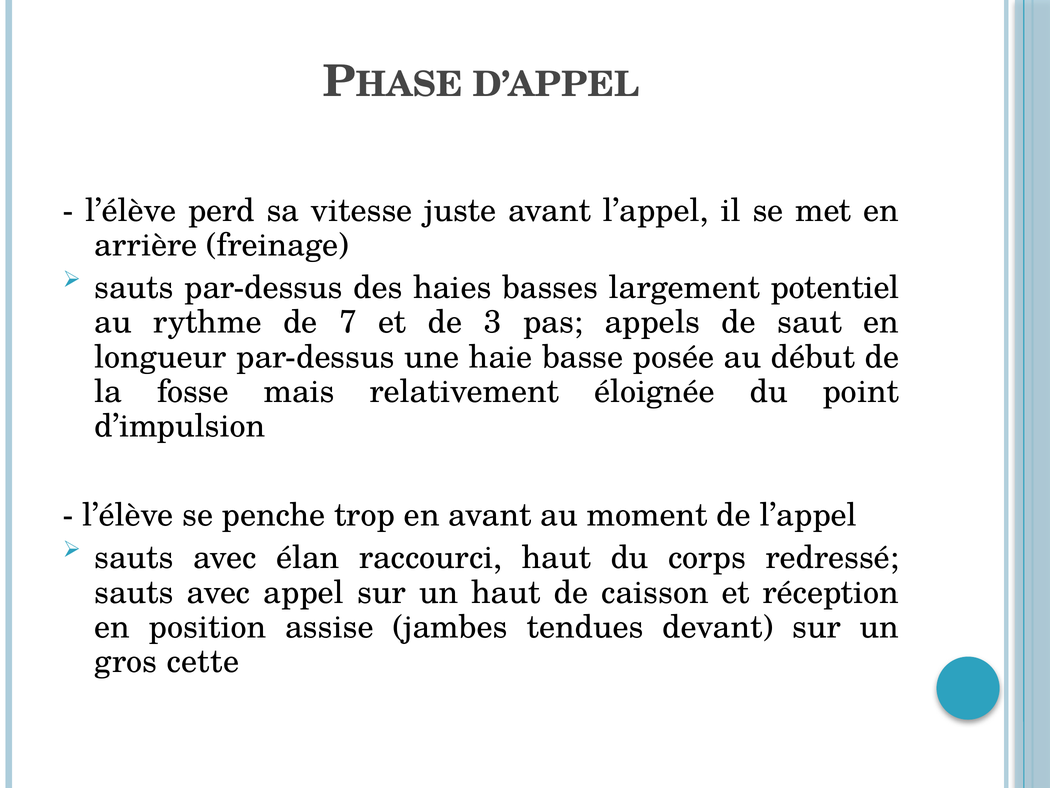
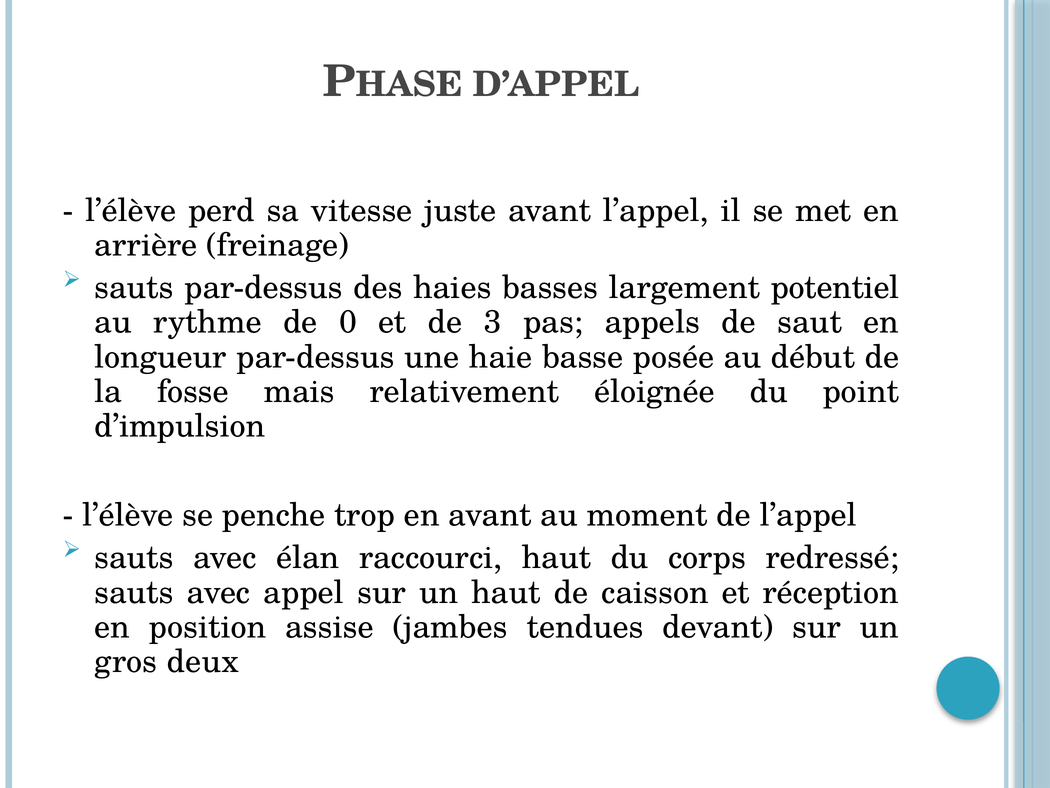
7: 7 -> 0 (348, 322)
cette: cette -> deux (203, 661)
